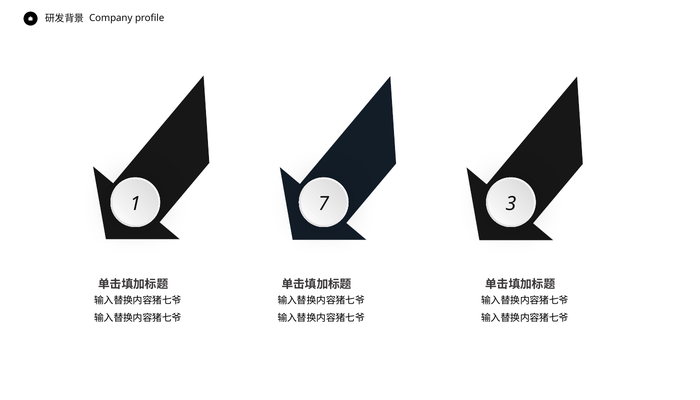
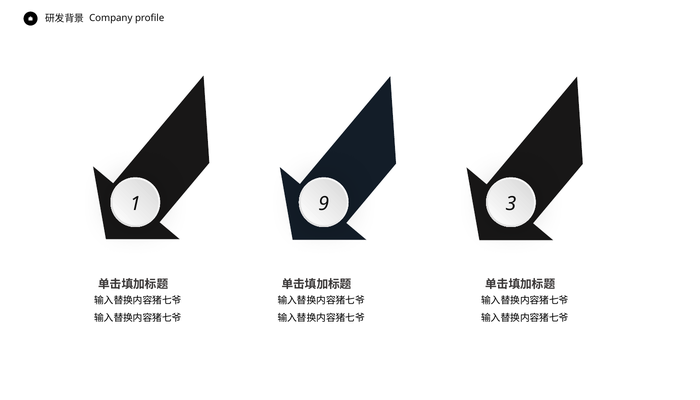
7: 7 -> 9 (324, 203)
